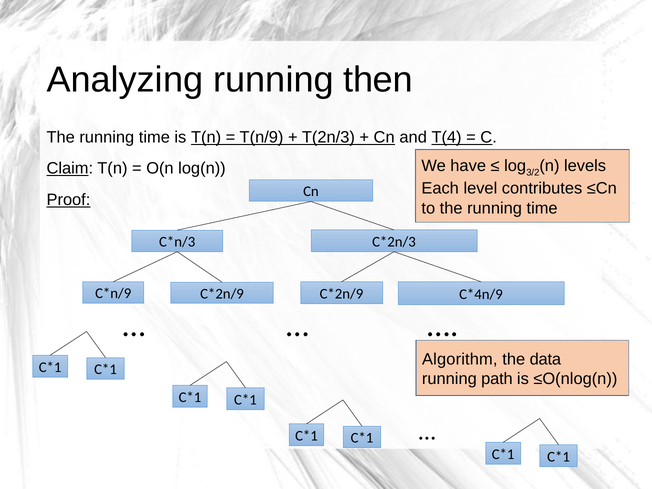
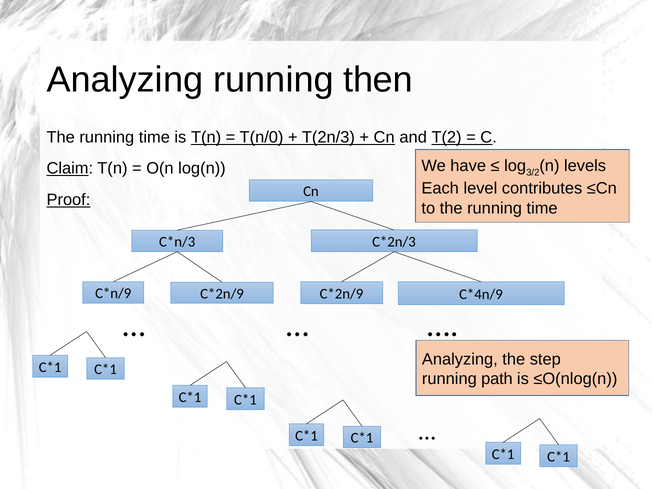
T(n/9: T(n/9 -> T(n/0 (262, 137)
T(4: T(4 -> T(2 (447, 137)
Algorithm: Algorithm -> Analyzing (460, 359)
data: data -> step (545, 359)
